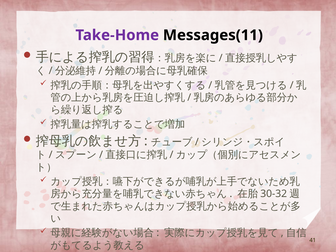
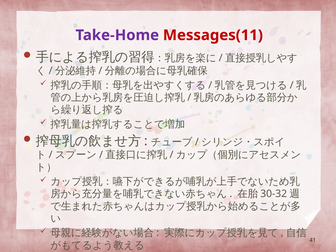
Messages(11 colour: black -> red (213, 35)
